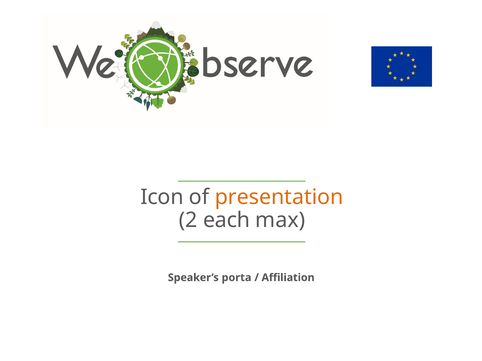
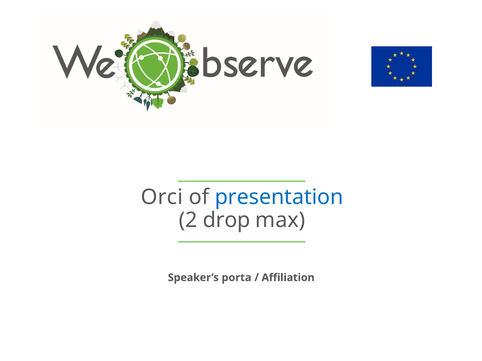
Icon: Icon -> Orci (162, 197)
presentation colour: orange -> blue (279, 197)
each: each -> drop (227, 220)
